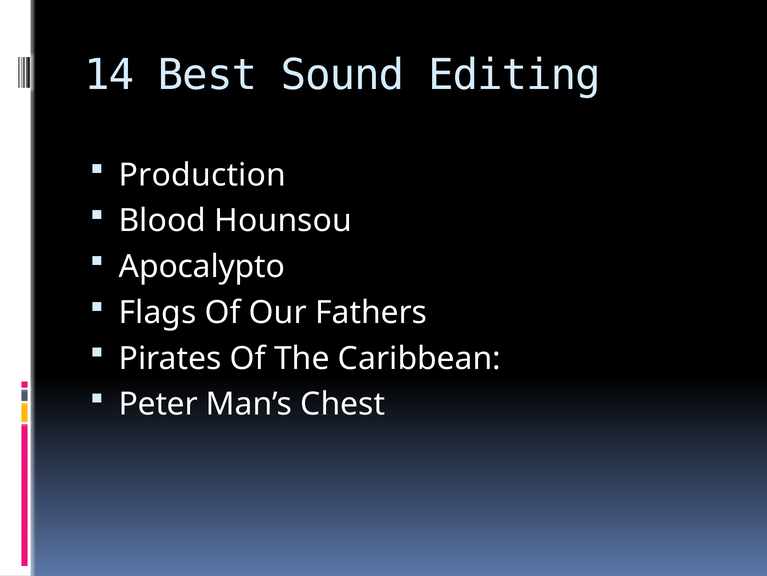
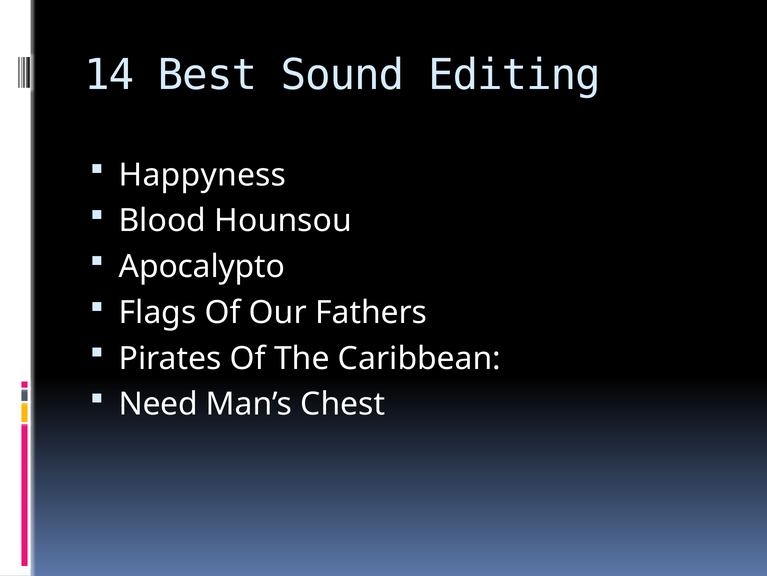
Production: Production -> Happyness (202, 175)
Peter: Peter -> Need (158, 404)
